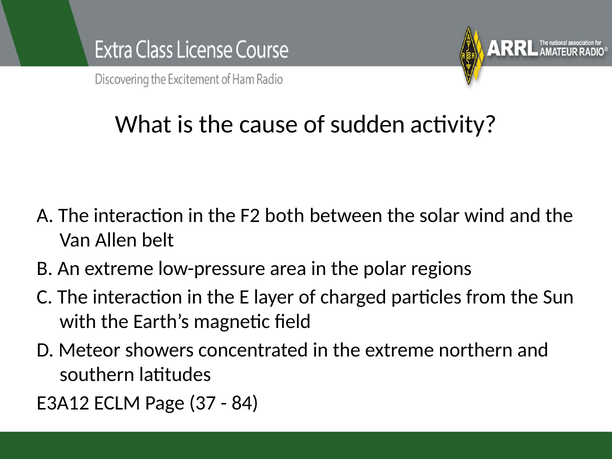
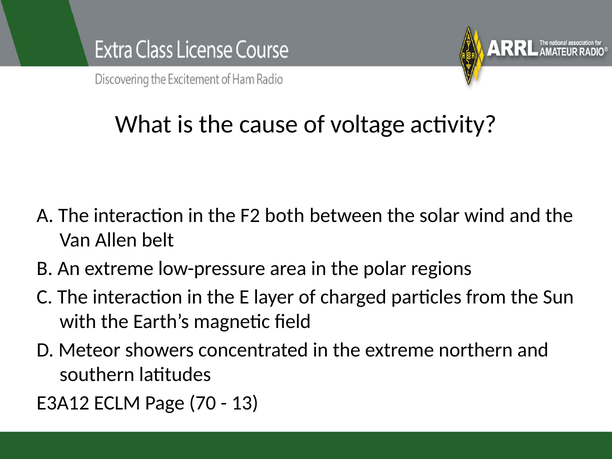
sudden: sudden -> voltage (368, 124)
37: 37 -> 70 (203, 403)
84: 84 -> 13 (245, 403)
